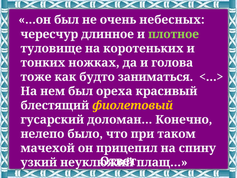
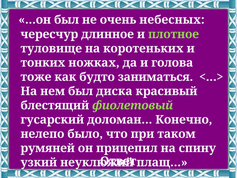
ореха: ореха -> диска (114, 91)
фиолетовый colour: yellow -> light green (133, 105)
мачехой: мачехой -> румяней (48, 148)
